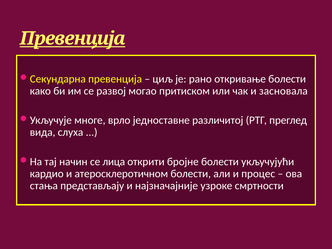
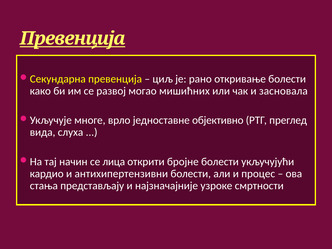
притиском: притиском -> мишићних (184, 91)
различитој: различитој -> објективно (218, 120)
атеросклеротичном: атеросклеротичном -> антихипертензивни (121, 174)
